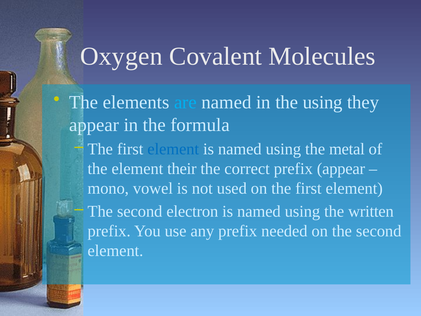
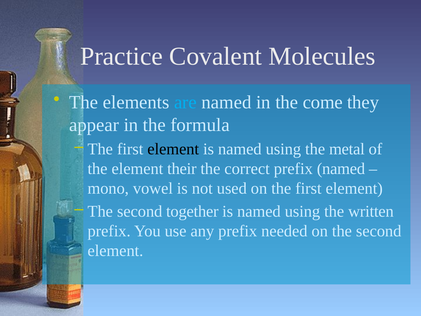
Oxygen: Oxygen -> Practice (121, 56)
the using: using -> come (323, 102)
element colour: blue -> black (173, 149)
prefix appear: appear -> named (341, 169)
electron: electron -> together (192, 211)
